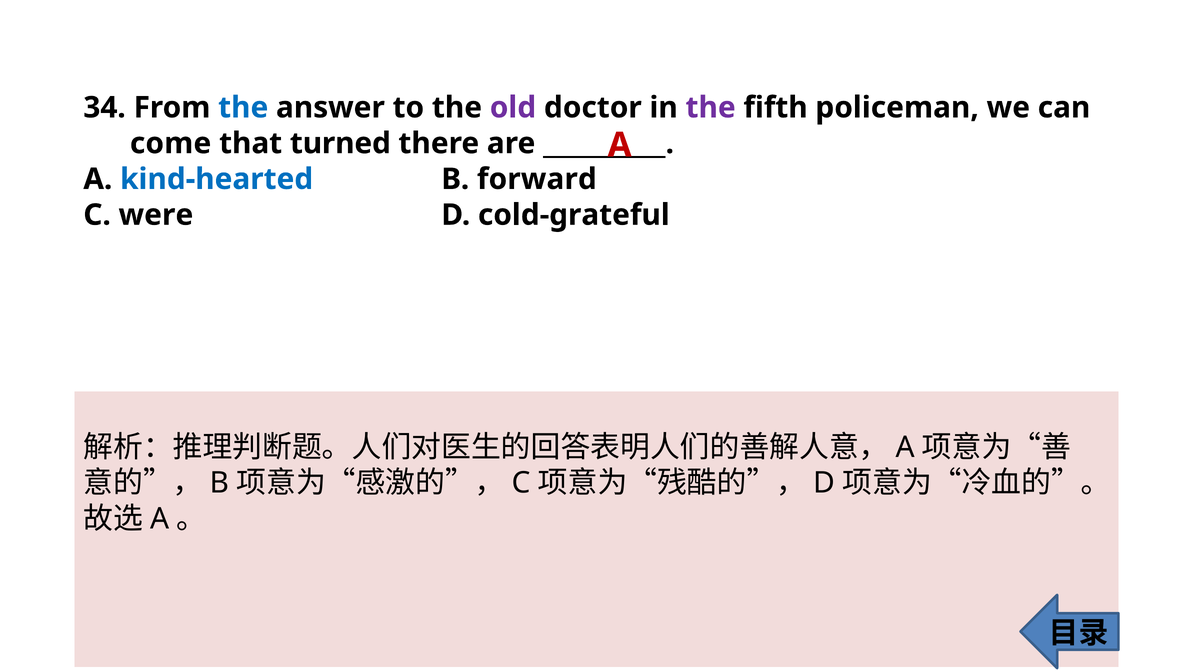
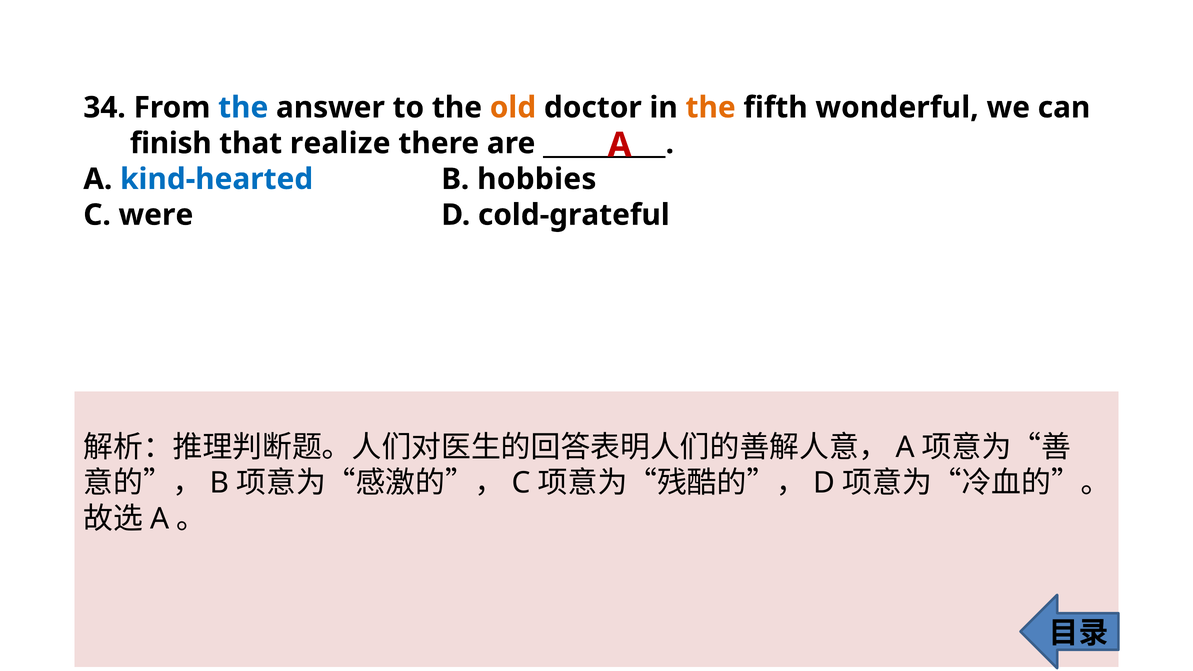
old colour: purple -> orange (513, 108)
the colour: purple -> orange (711, 108)
policeman: policeman -> wonderful (897, 108)
come: come -> finish (171, 143)
turned: turned -> realize (340, 143)
forward: forward -> hobbies (537, 179)
